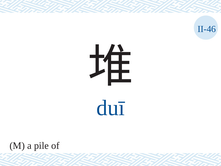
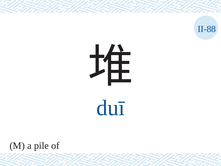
II-46: II-46 -> II-88 (207, 29)
